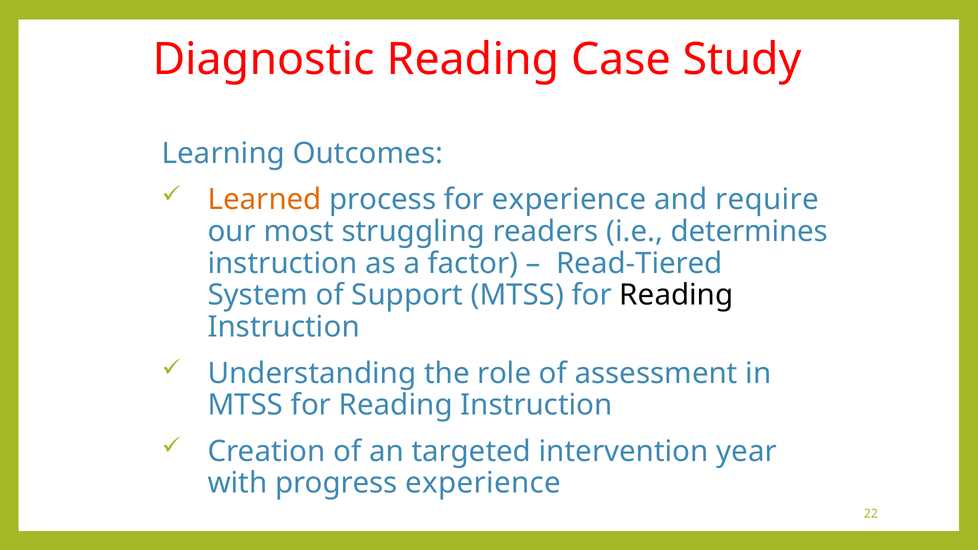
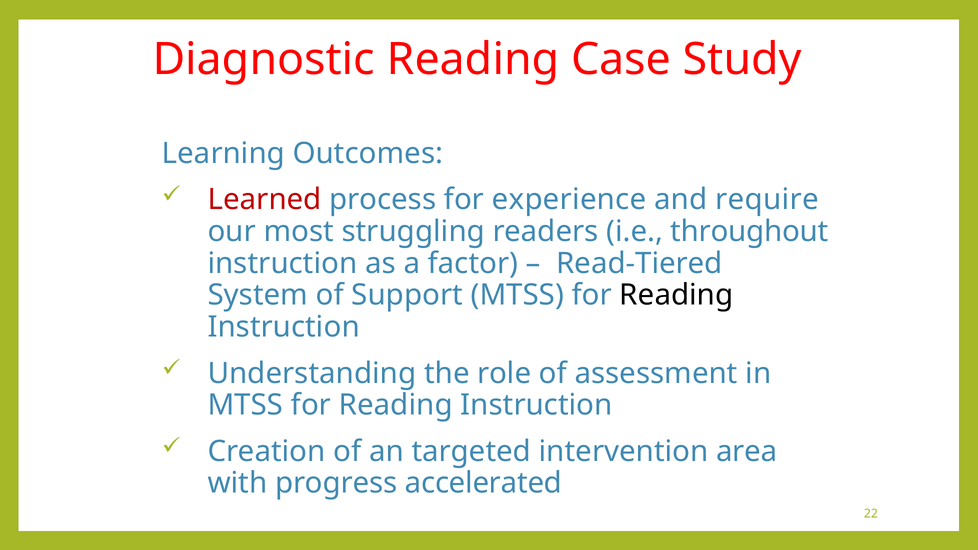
Learned colour: orange -> red (265, 200)
determines: determines -> throughout (749, 231)
year: year -> area (747, 451)
progress experience: experience -> accelerated (483, 483)
